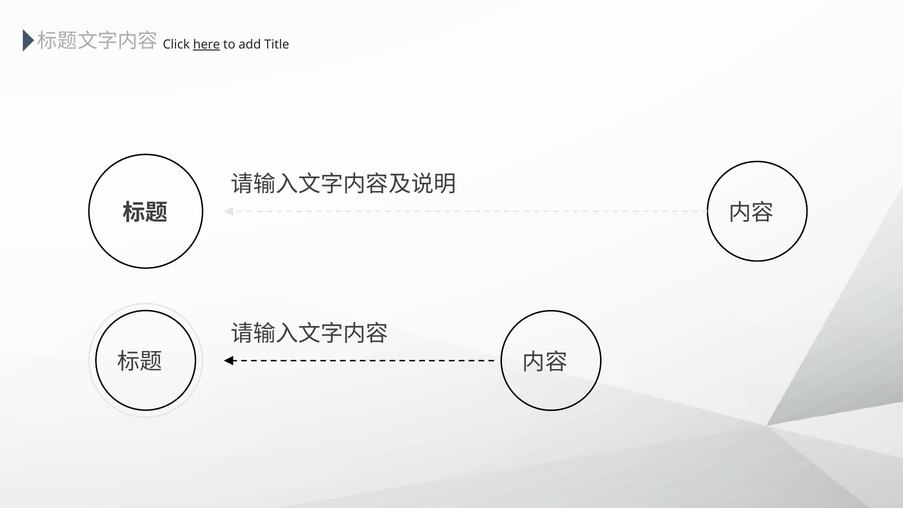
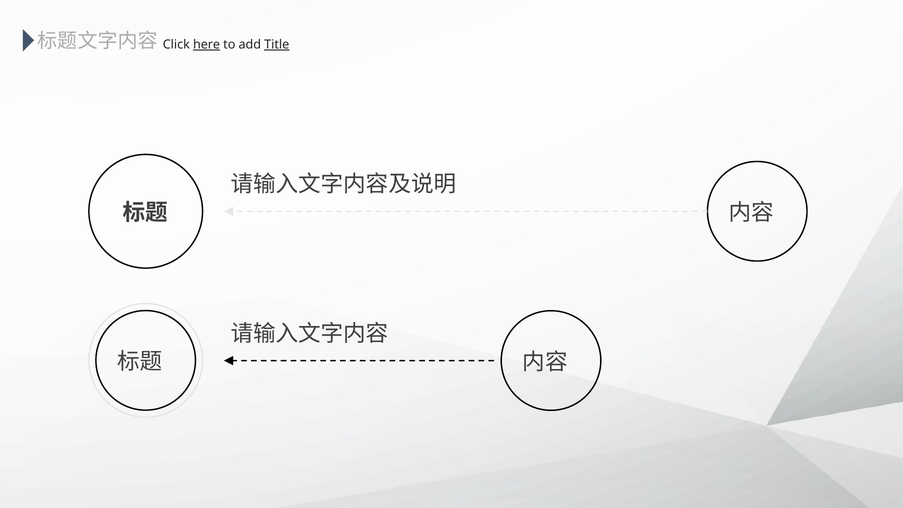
Title underline: none -> present (277, 44)
